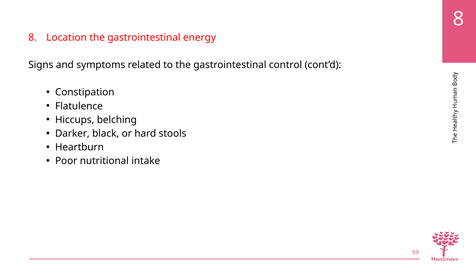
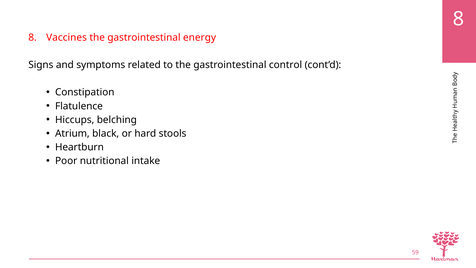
Location: Location -> Vaccines (67, 38)
Darker: Darker -> Atrium (72, 133)
